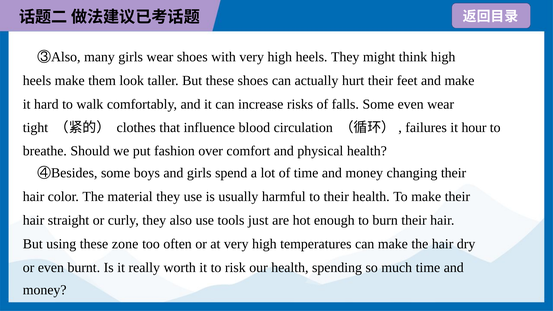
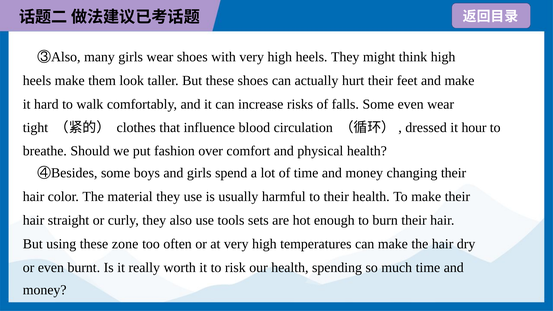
failures: failures -> dressed (426, 128)
just: just -> sets (258, 220)
